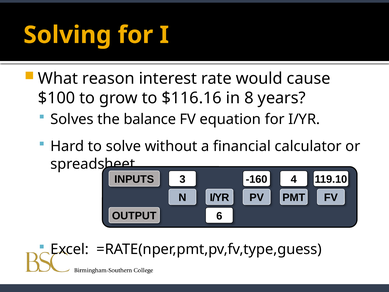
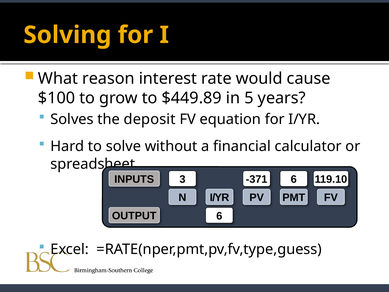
$116.16: $116.16 -> $449.89 (192, 98)
8: 8 -> 5 (249, 98)
balance: balance -> deposit (150, 119)
-160: -160 -> -371 (257, 179)
3 4: 4 -> 6 (294, 179)
